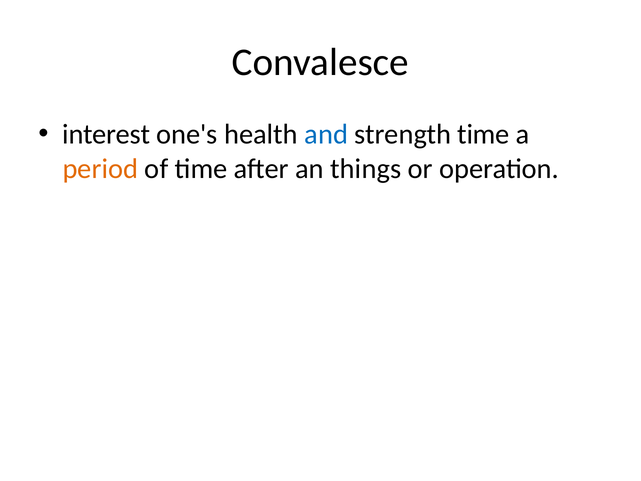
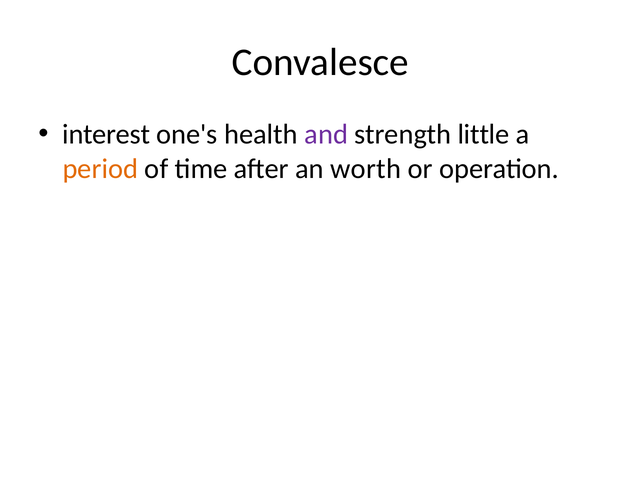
and colour: blue -> purple (326, 134)
strength time: time -> little (483, 134)
things: things -> worth (366, 169)
